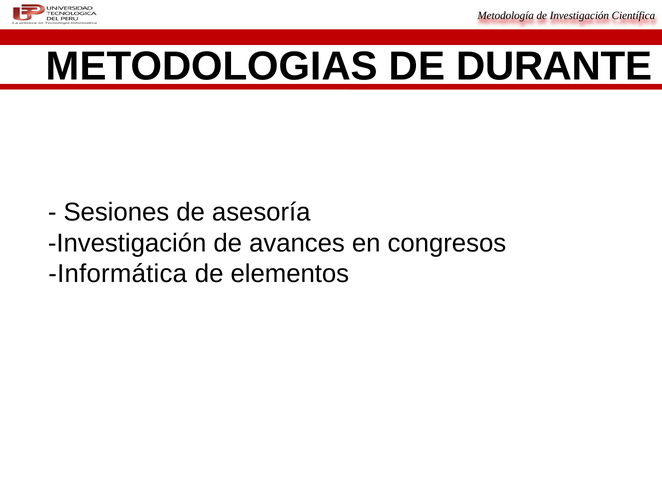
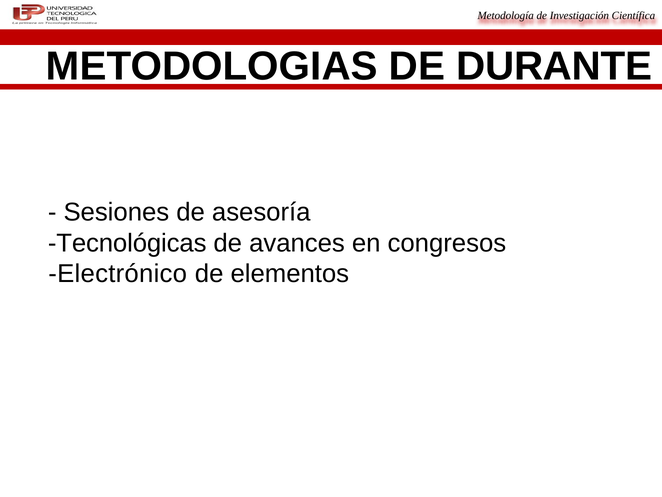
Investigación: Investigación -> Tecnológicas (127, 243)
Informática: Informática -> Electrónico (118, 274)
